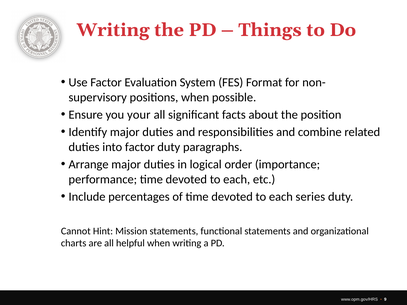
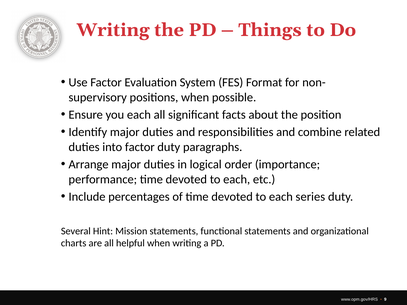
you your: your -> each (139, 115)
Cannot: Cannot -> Several (76, 231)
